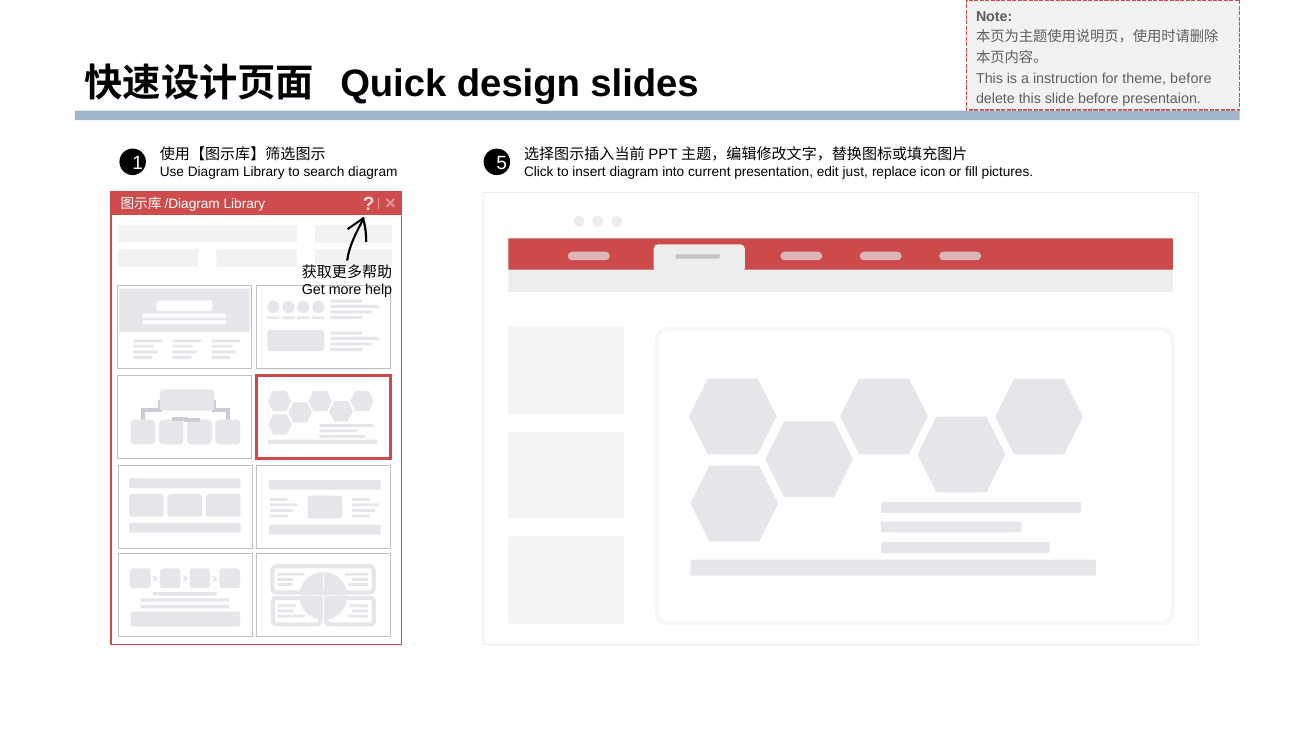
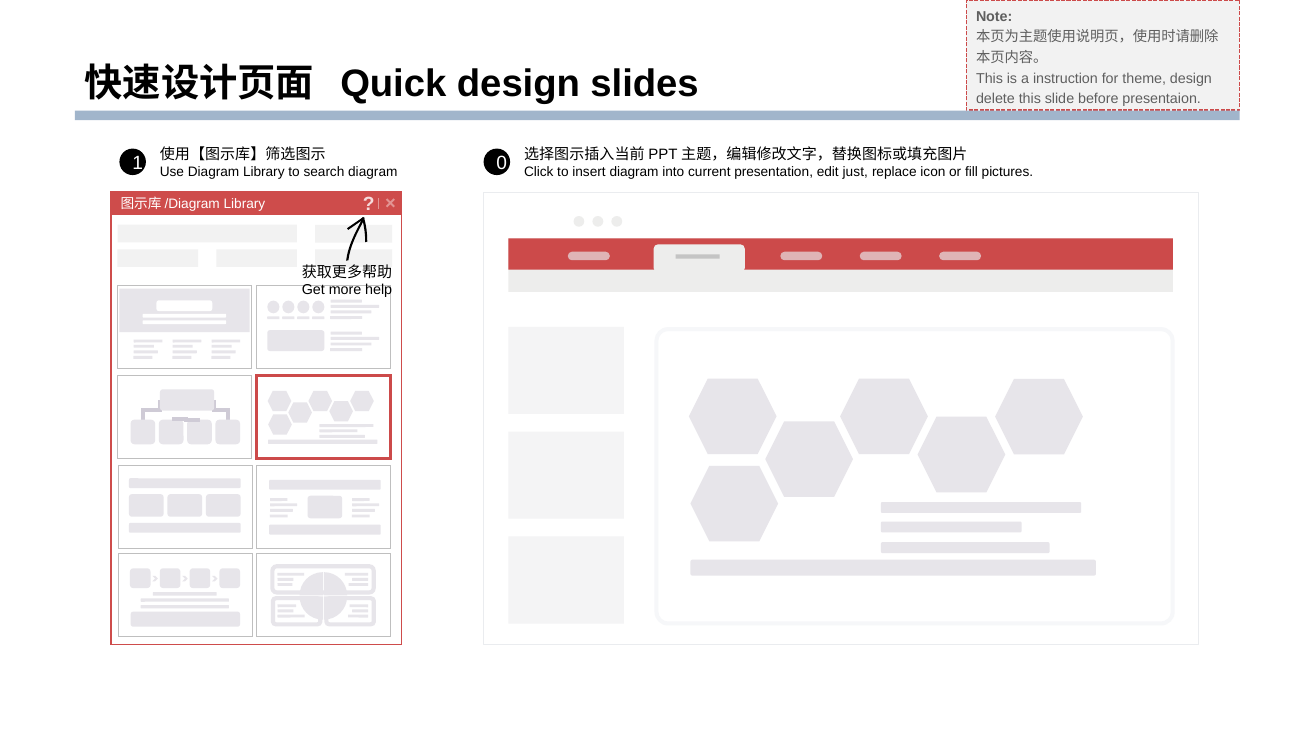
theme before: before -> design (1191, 78)
5: 5 -> 0 (502, 163)
